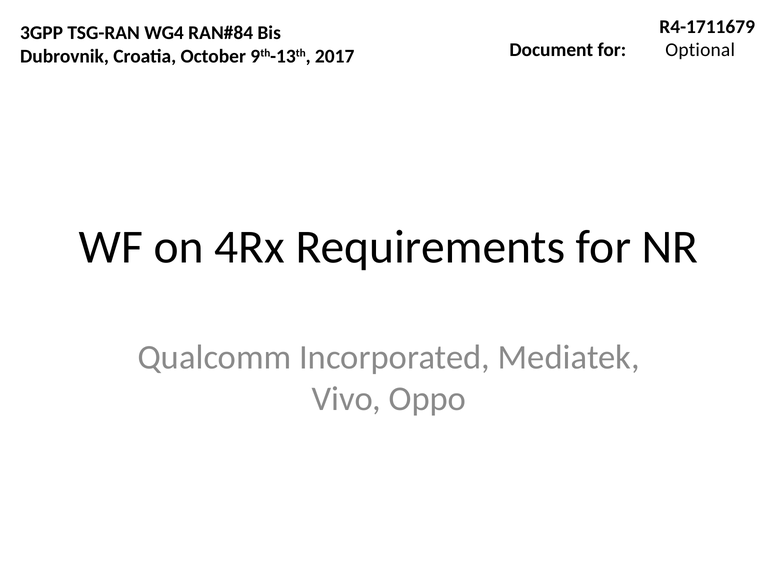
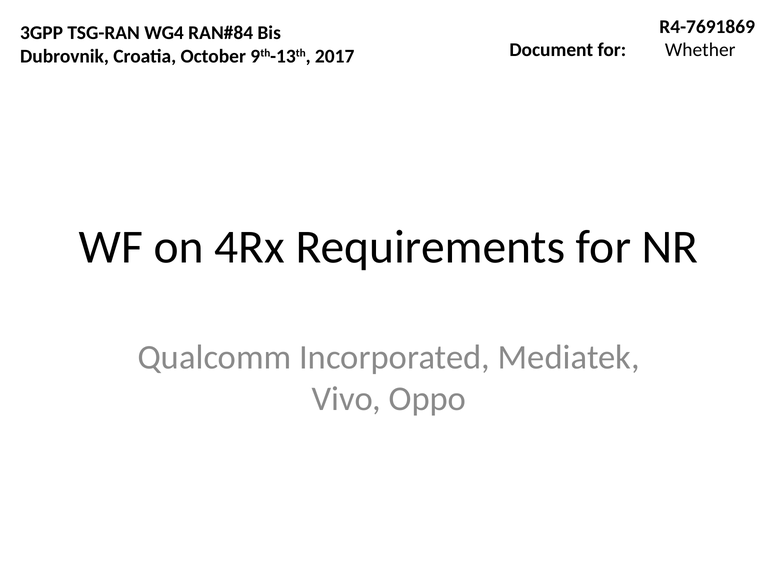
R4-1711679: R4-1711679 -> R4-7691869 (707, 27)
Optional: Optional -> Whether (700, 50)
